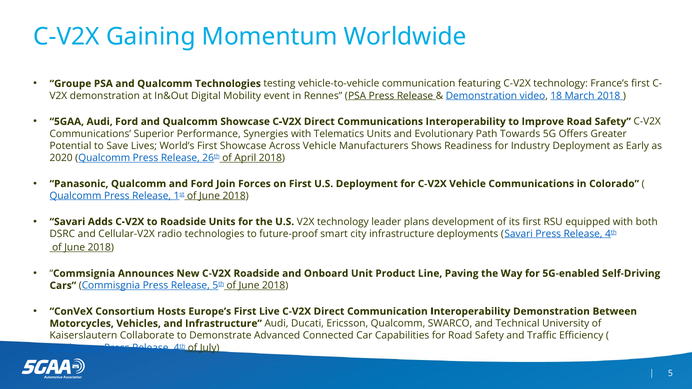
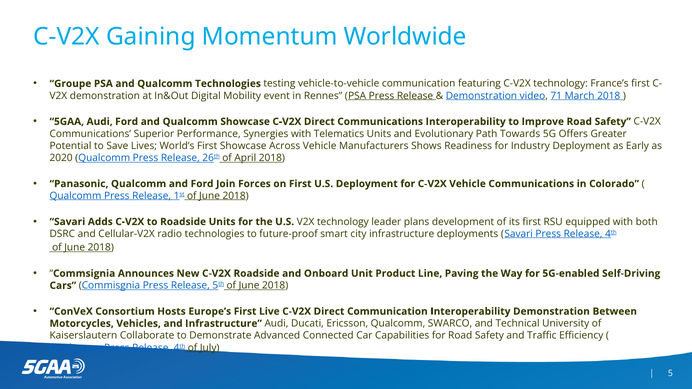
18: 18 -> 71 (556, 96)
